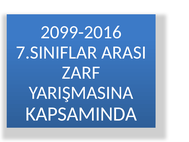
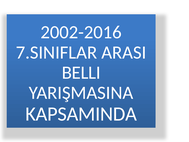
2099-2016: 2099-2016 -> 2002-2016 (81, 32)
ZARF: ZARF -> BELLI (81, 72)
